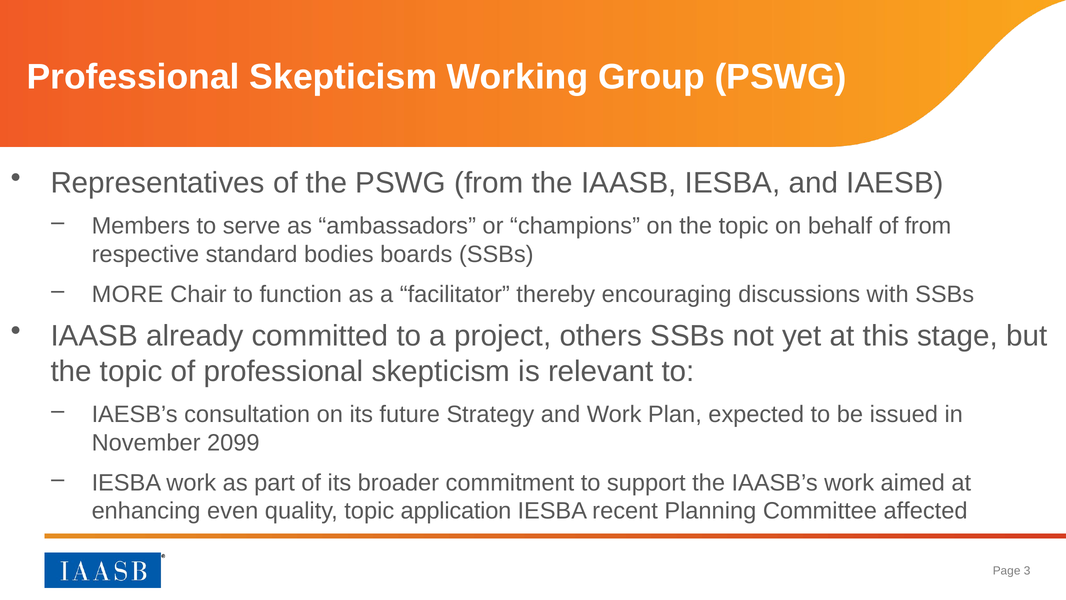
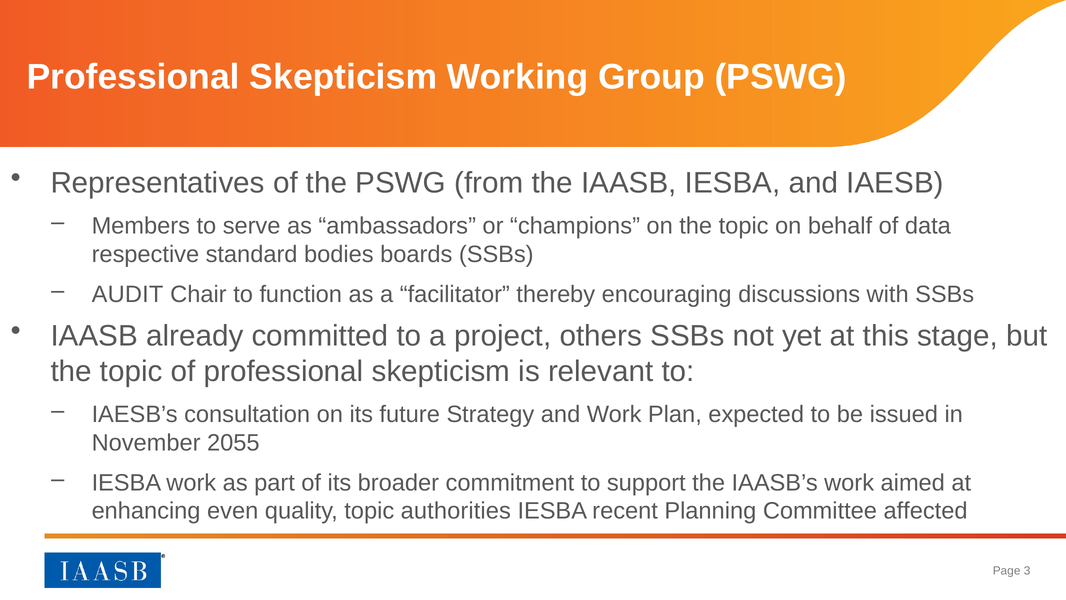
of from: from -> data (928, 226)
MORE: MORE -> AUDIT (128, 294)
2099: 2099 -> 2055 (233, 443)
application: application -> authorities (456, 511)
